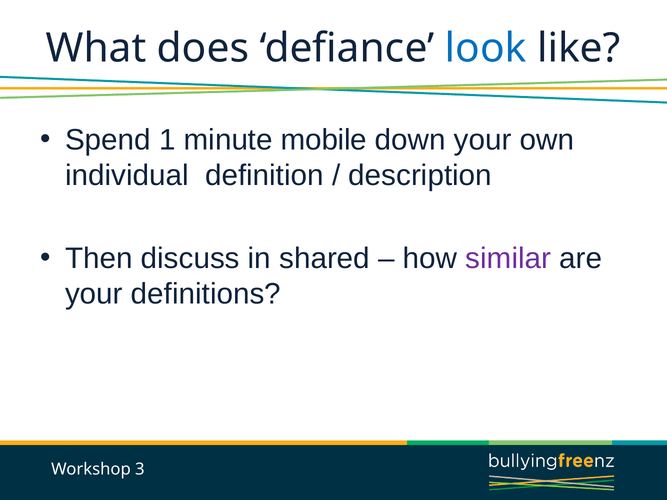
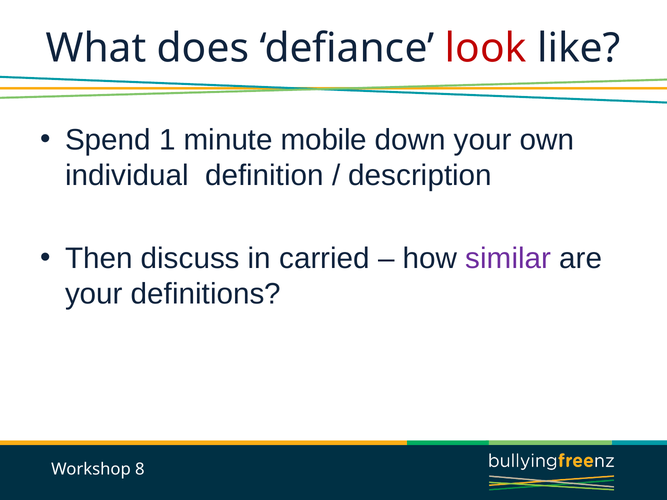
look colour: blue -> red (486, 48)
shared: shared -> carried (325, 259)
3: 3 -> 8 (140, 469)
